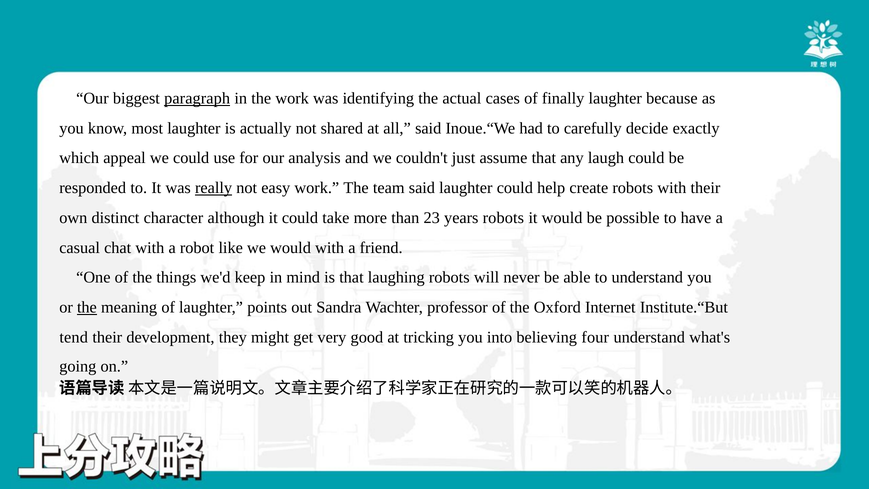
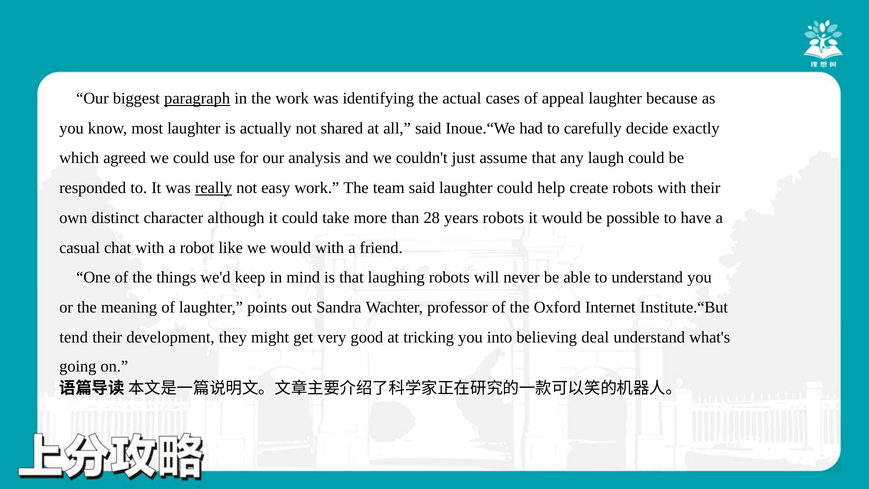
finally: finally -> appeal (563, 98)
appeal: appeal -> agreed (125, 158)
23: 23 -> 28 (432, 218)
the underline: present -> none (87, 307)
four: four -> deal (595, 337)
